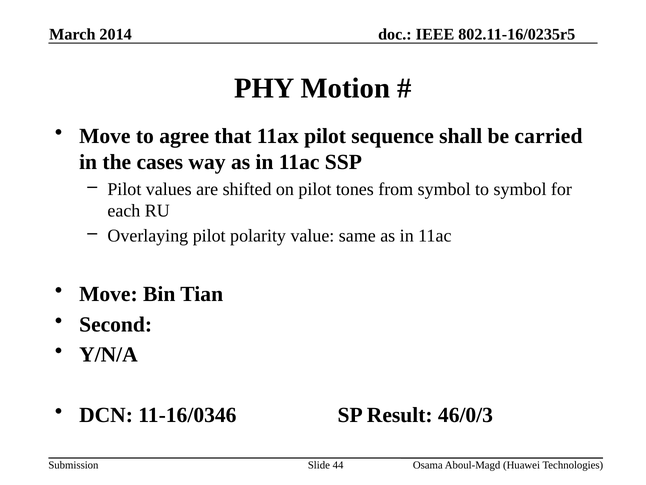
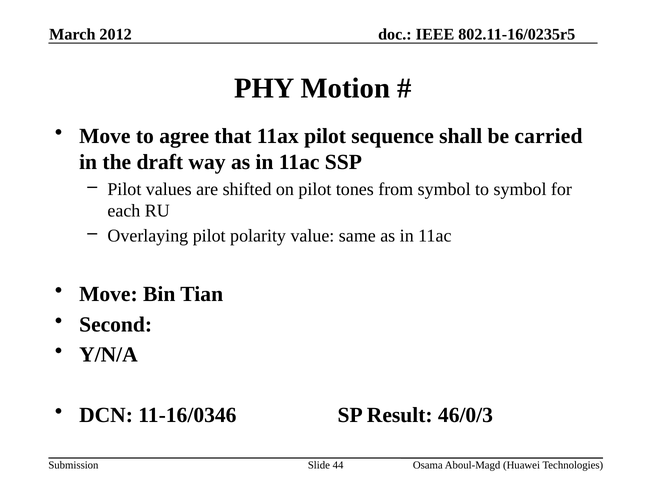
2014: 2014 -> 2012 (116, 34)
cases: cases -> draft (160, 162)
